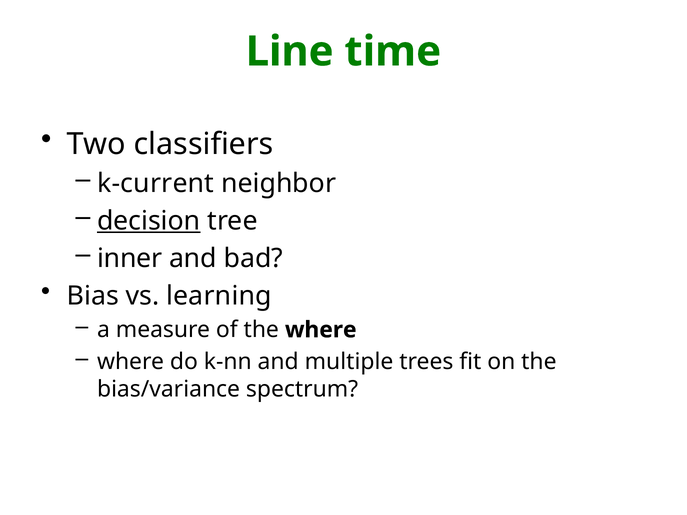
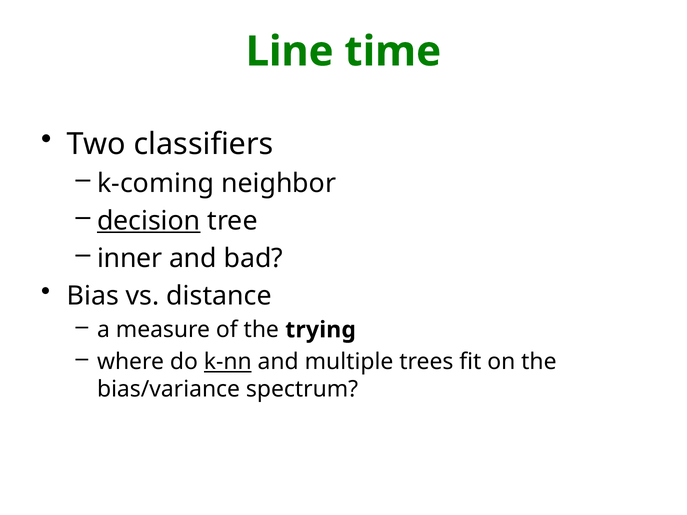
k-current: k-current -> k-coming (156, 184)
learning: learning -> distance (219, 296)
the where: where -> trying (321, 330)
k-nn underline: none -> present (228, 362)
